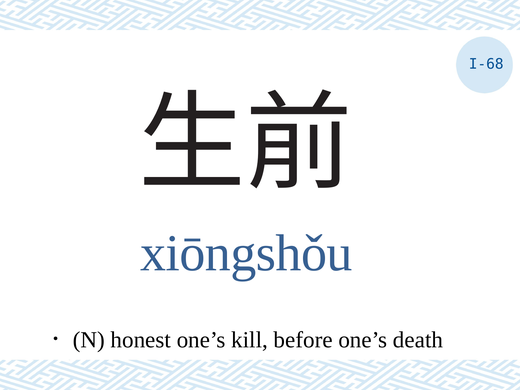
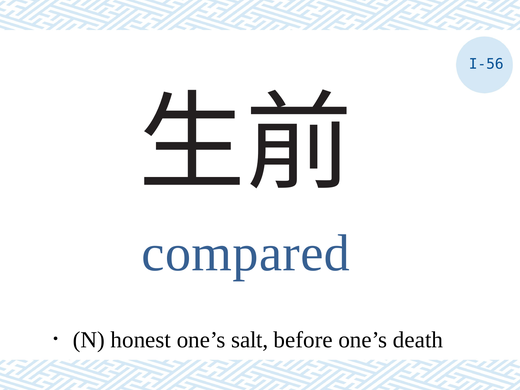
I-68: I-68 -> I-56 (486, 64)
xiōngshǒu: xiōngshǒu -> compared (246, 253)
kill: kill -> salt (250, 340)
